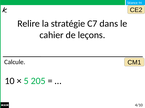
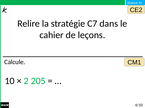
5: 5 -> 2 (26, 81)
